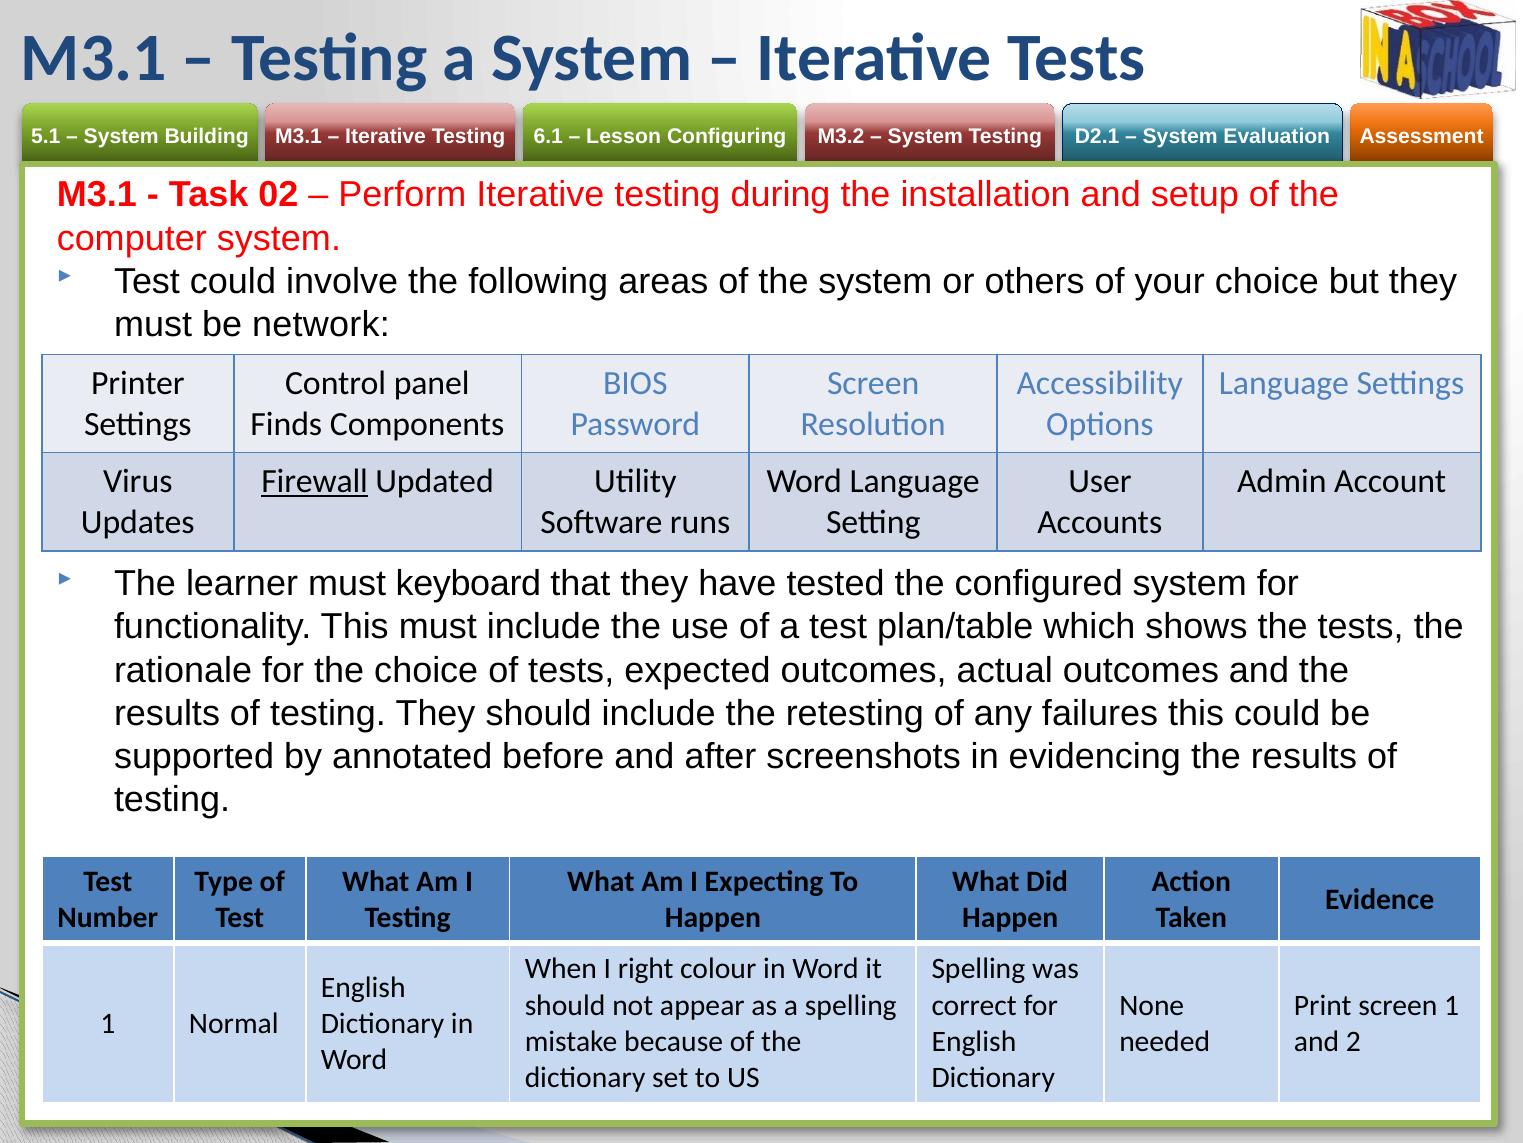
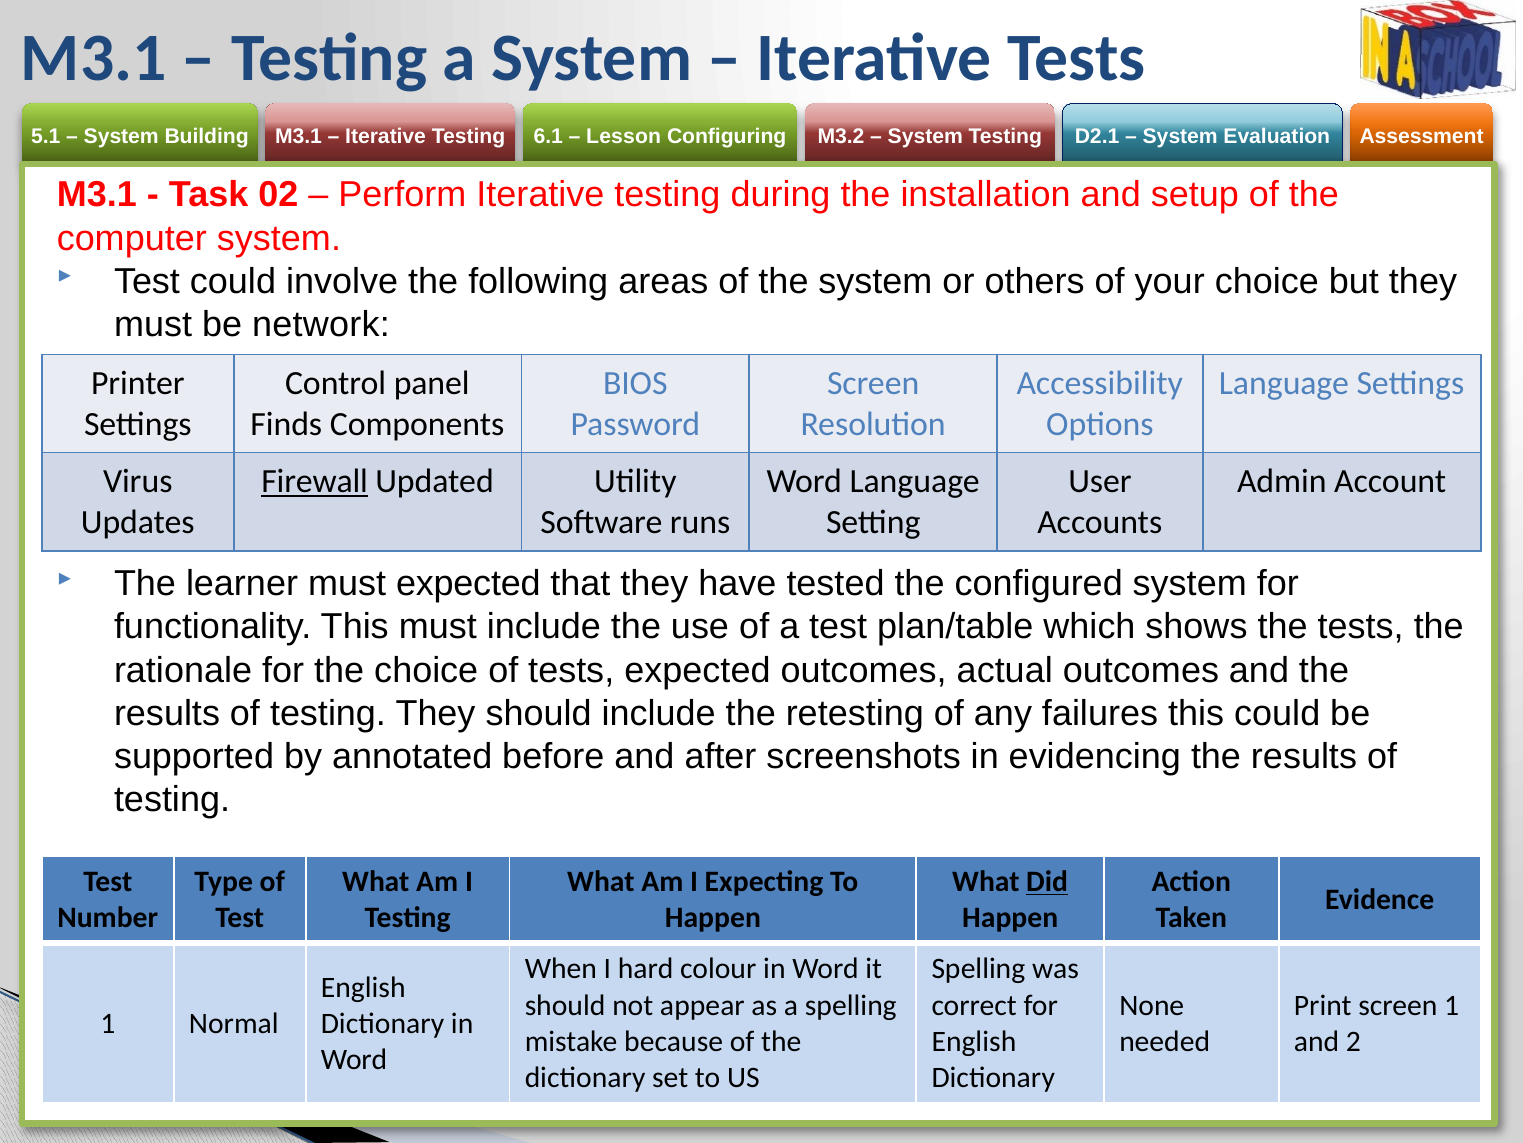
must keyboard: keyboard -> expected (468, 583)
Did underline: none -> present (1047, 881)
right: right -> hard (646, 969)
